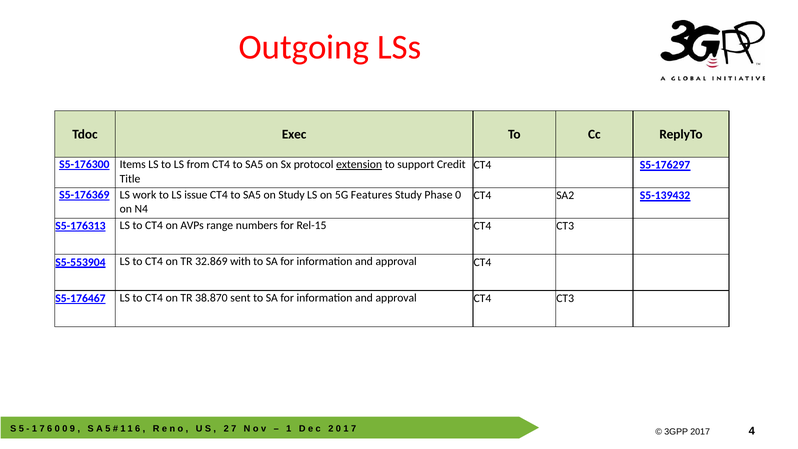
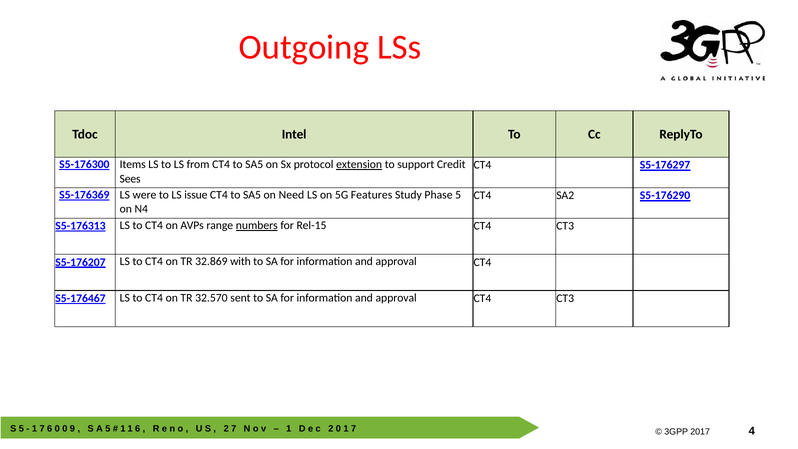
Exec: Exec -> Intel (294, 134)
Title: Title -> Sees (130, 179)
work: work -> were (144, 195)
on Study: Study -> Need (291, 195)
Phase 0: 0 -> 5 (458, 195)
S5-139432: S5-139432 -> S5-176290 (665, 196)
numbers underline: none -> present (257, 225)
S5-553904: S5-553904 -> S5-176207 (80, 262)
38.870: 38.870 -> 32.570 (211, 298)
